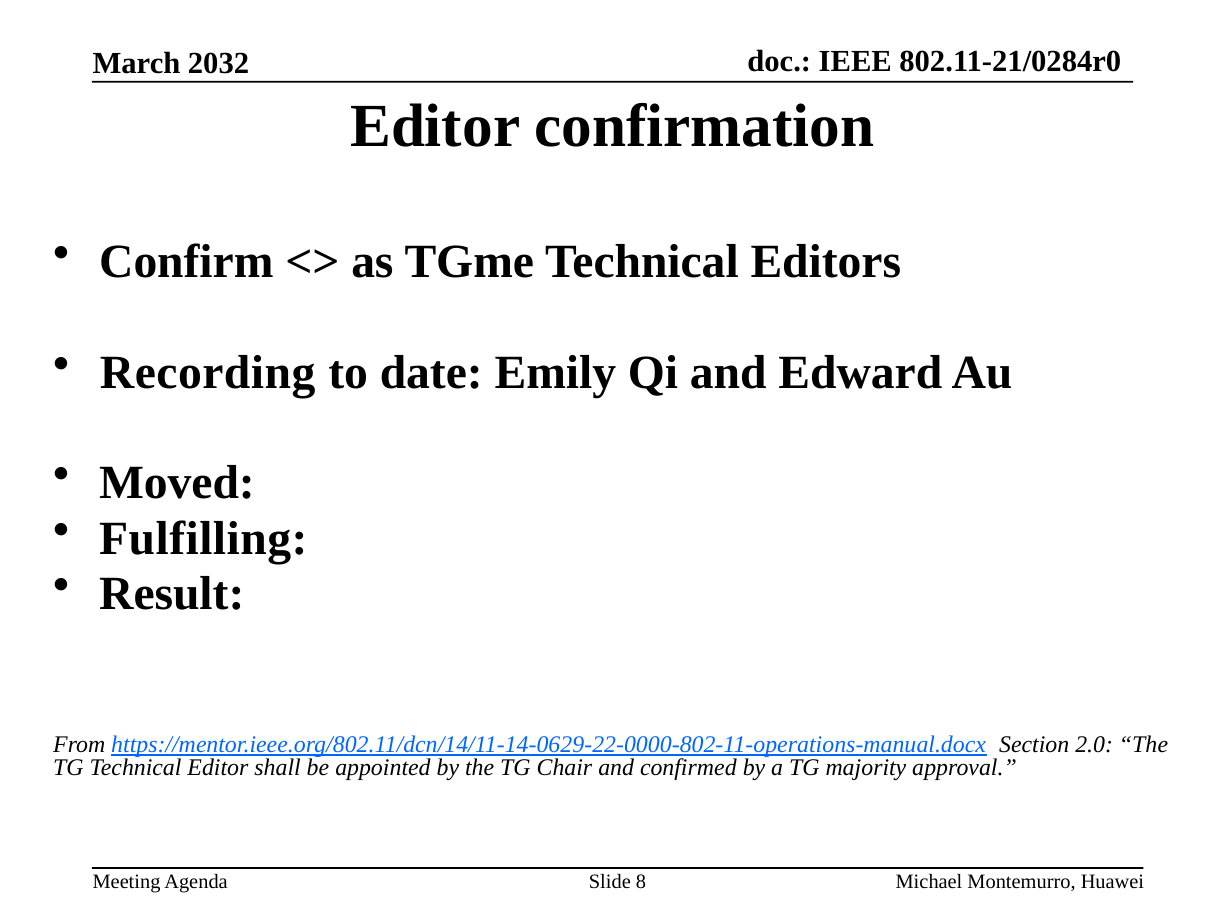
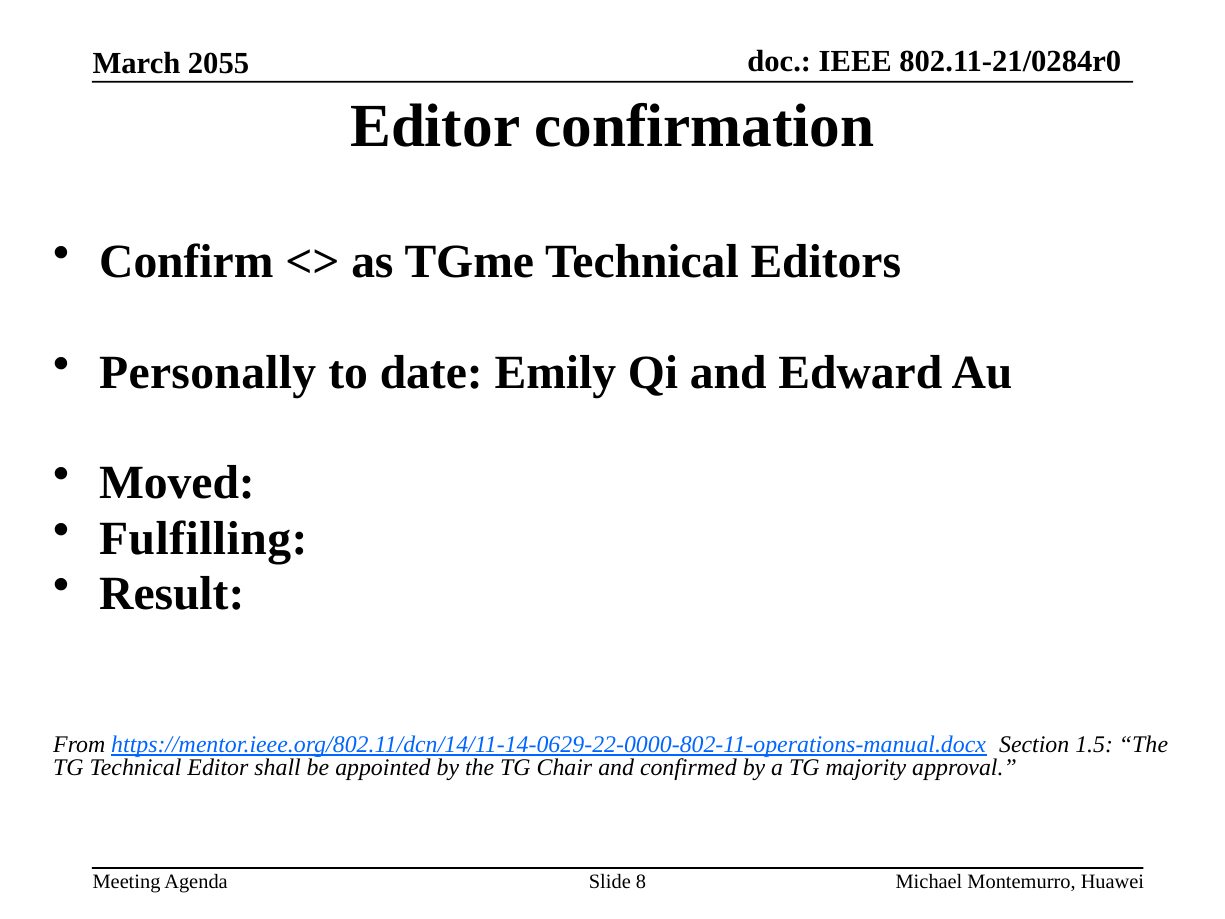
2032: 2032 -> 2055 (219, 63)
Recording: Recording -> Personally (208, 372)
2.0: 2.0 -> 1.5 (1094, 744)
